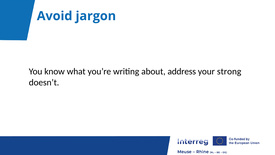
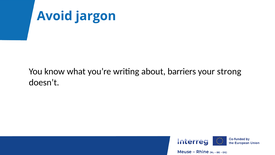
address: address -> barriers (182, 71)
